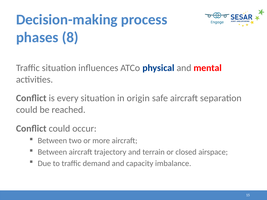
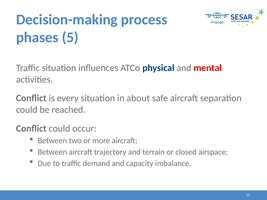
8: 8 -> 5 (70, 37)
origin: origin -> about (138, 98)
